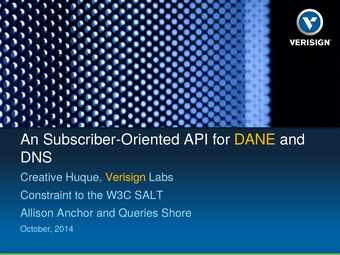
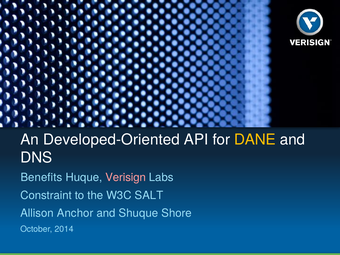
Subscriber-Oriented: Subscriber-Oriented -> Developed-Oriented (111, 140)
Creative: Creative -> Benefits (41, 177)
Verisign colour: yellow -> pink (126, 177)
Queries: Queries -> Shuque (138, 213)
